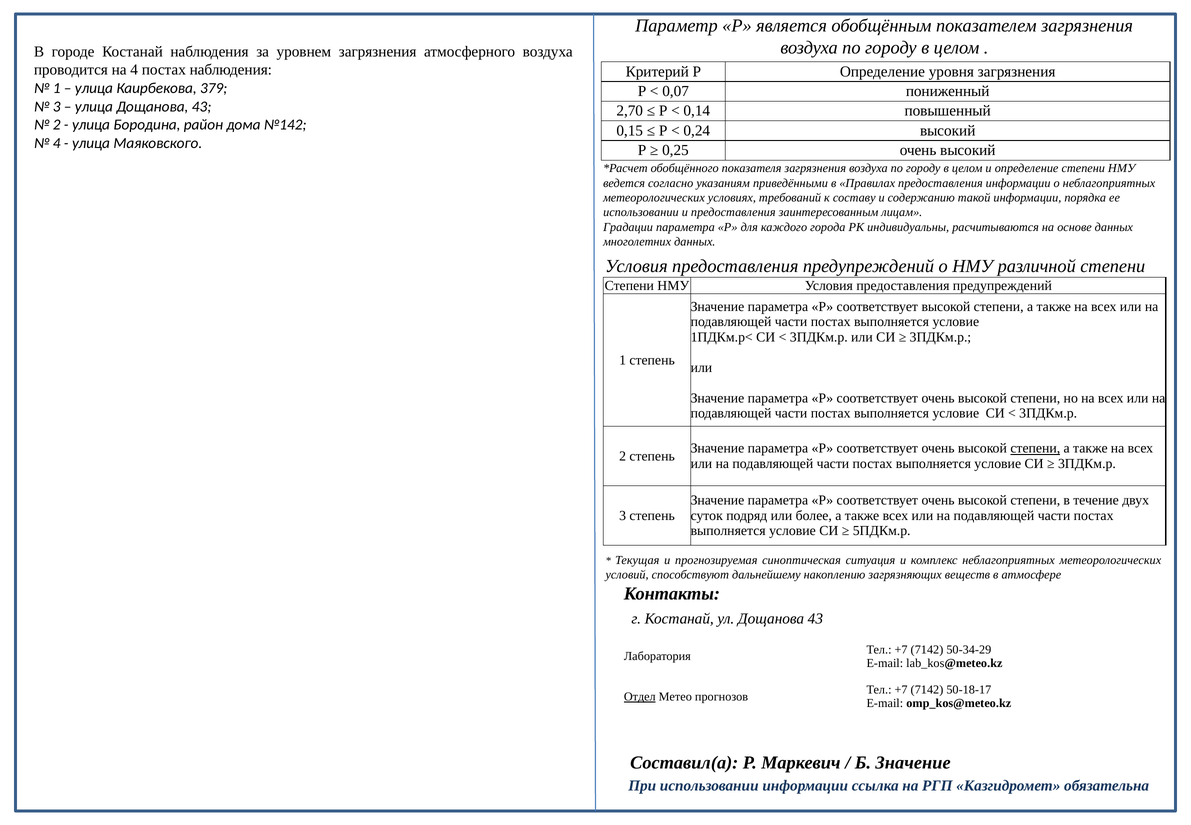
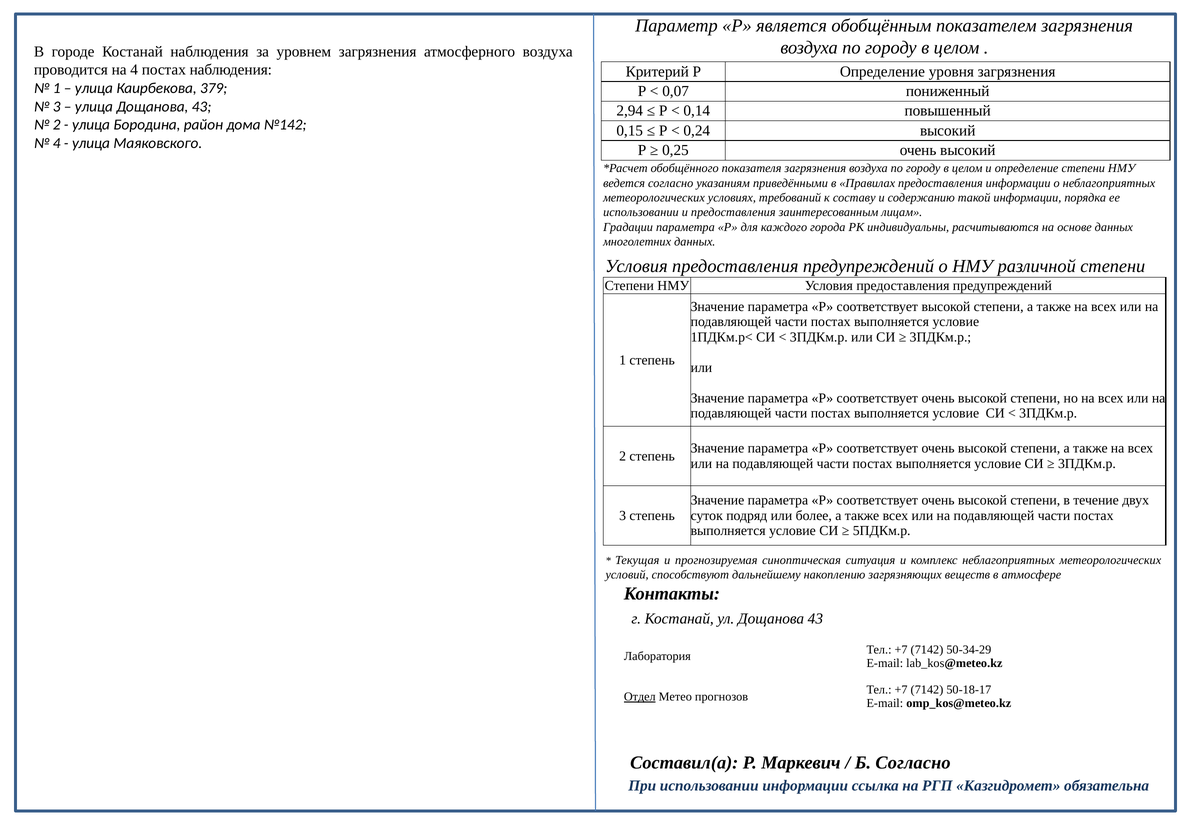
2,70: 2,70 -> 2,94 (630, 111)
степени underline: present -> none (1035, 448)
Б Значение: Значение -> Согласно (913, 762)
